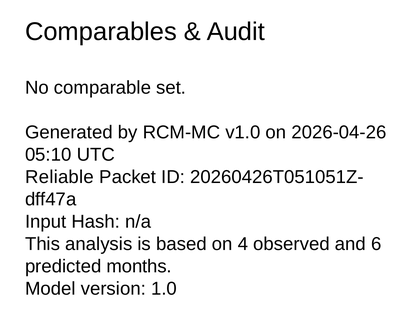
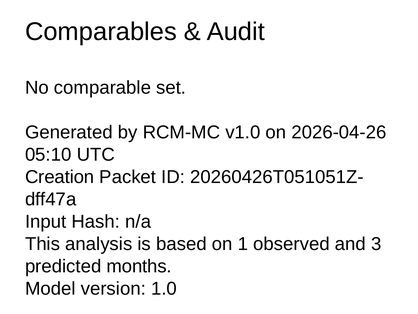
Reliable: Reliable -> Creation (60, 177)
4: 4 -> 1 (243, 244)
6: 6 -> 3 (376, 244)
